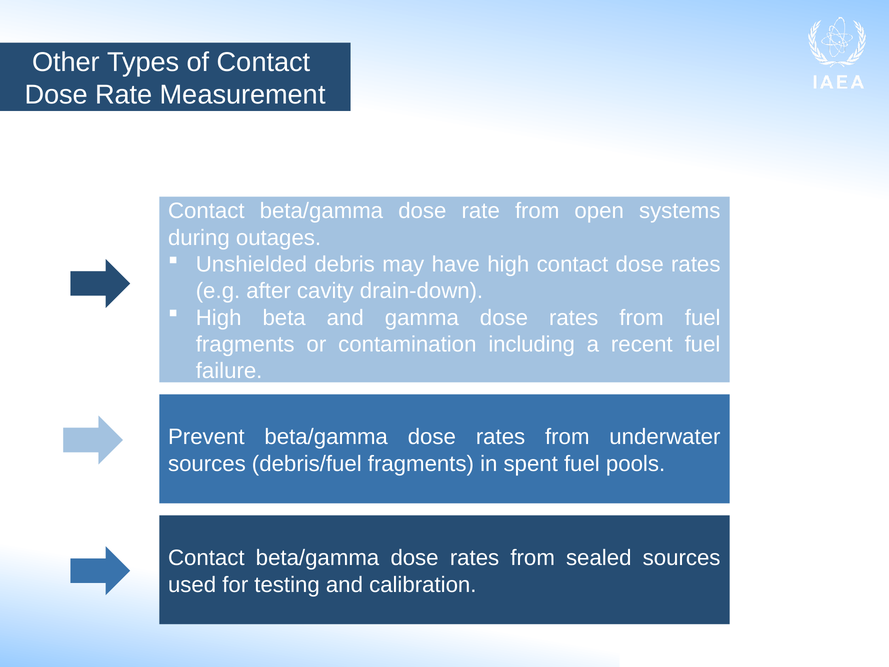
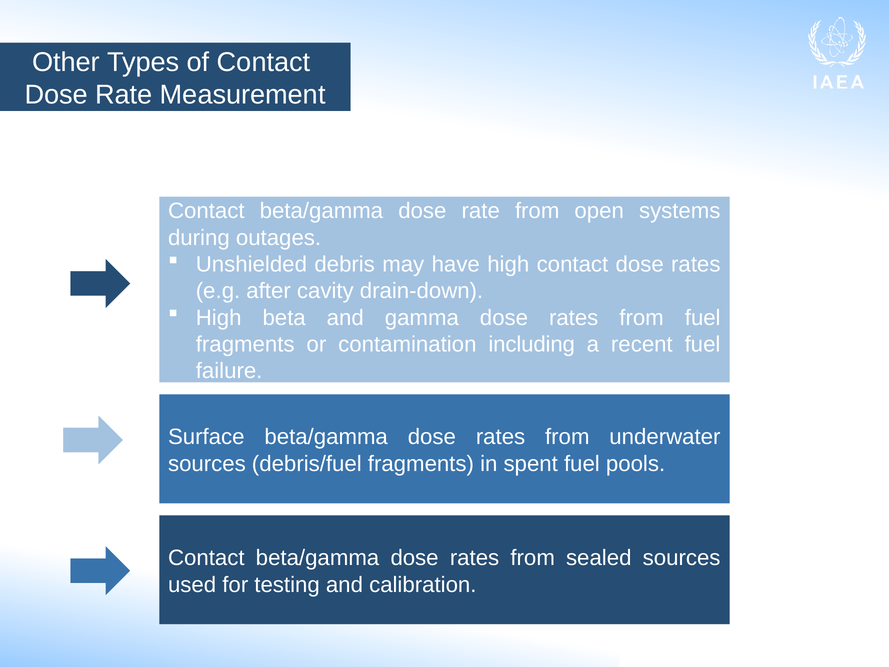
Prevent: Prevent -> Surface (206, 437)
